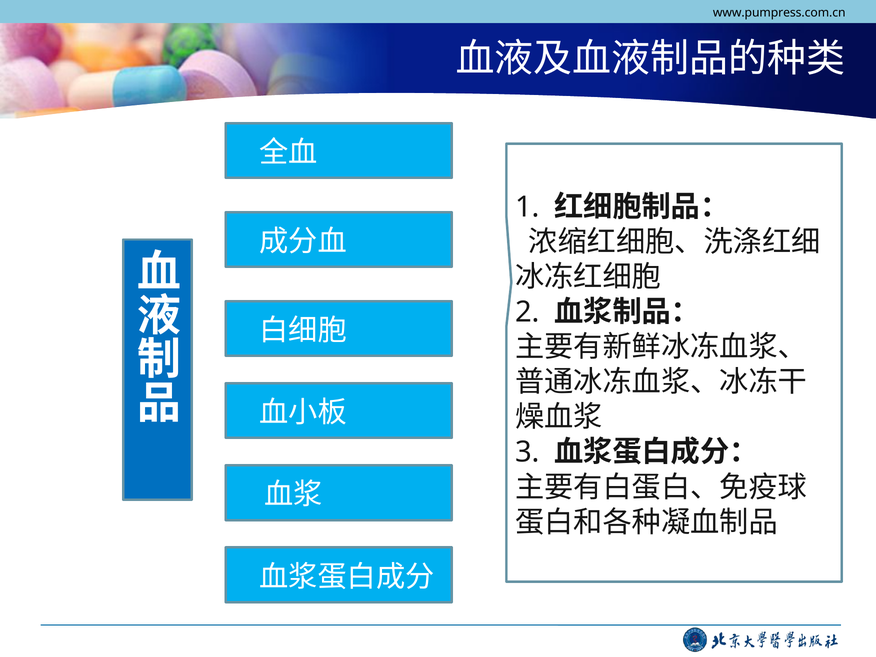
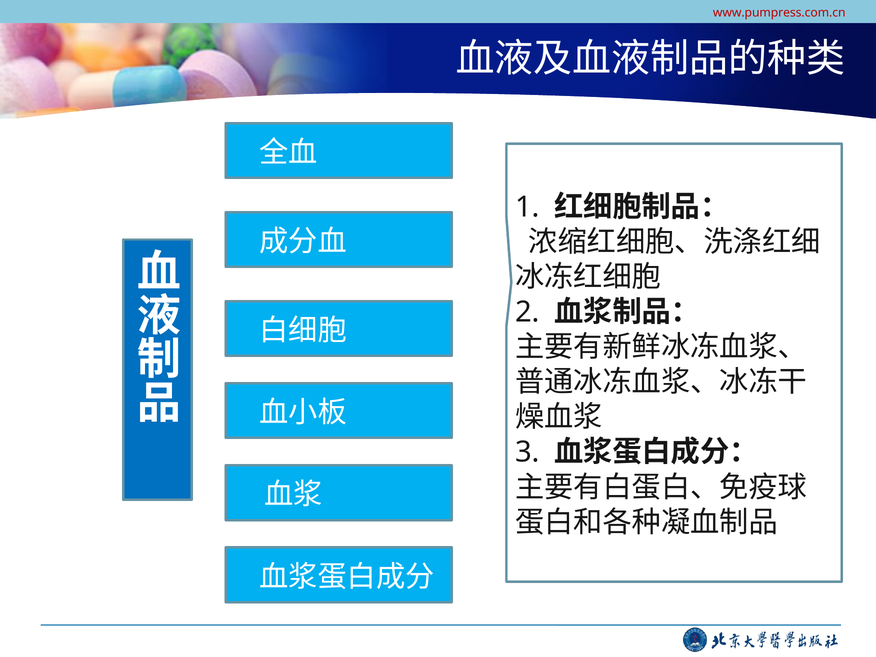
www.pumpress.com.cn colour: black -> red (779, 13)
